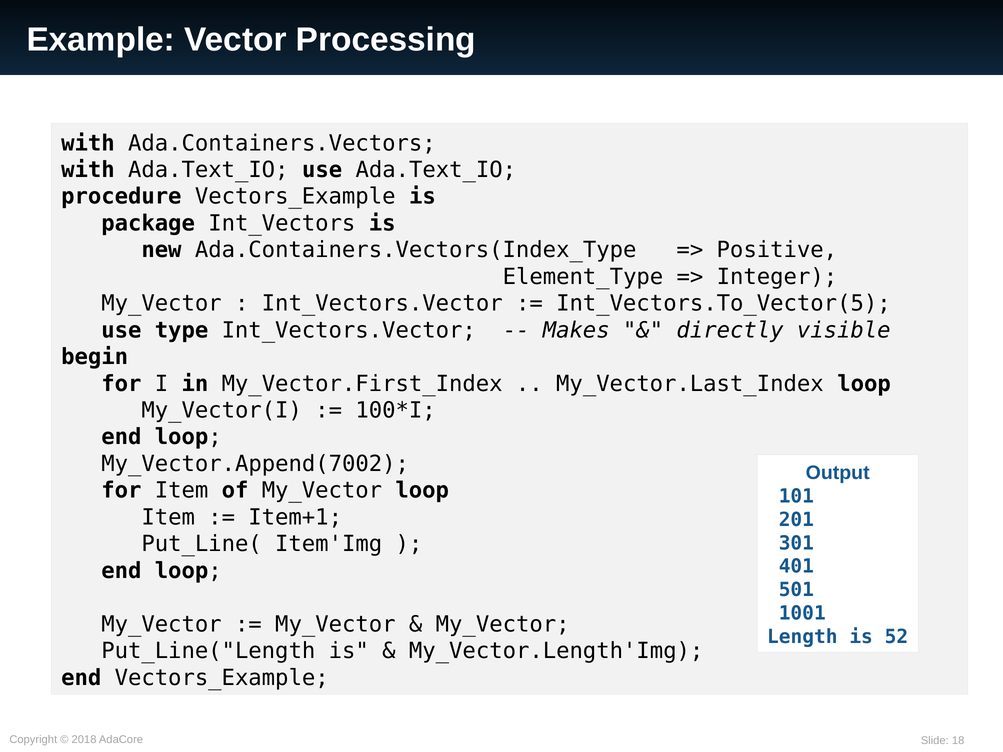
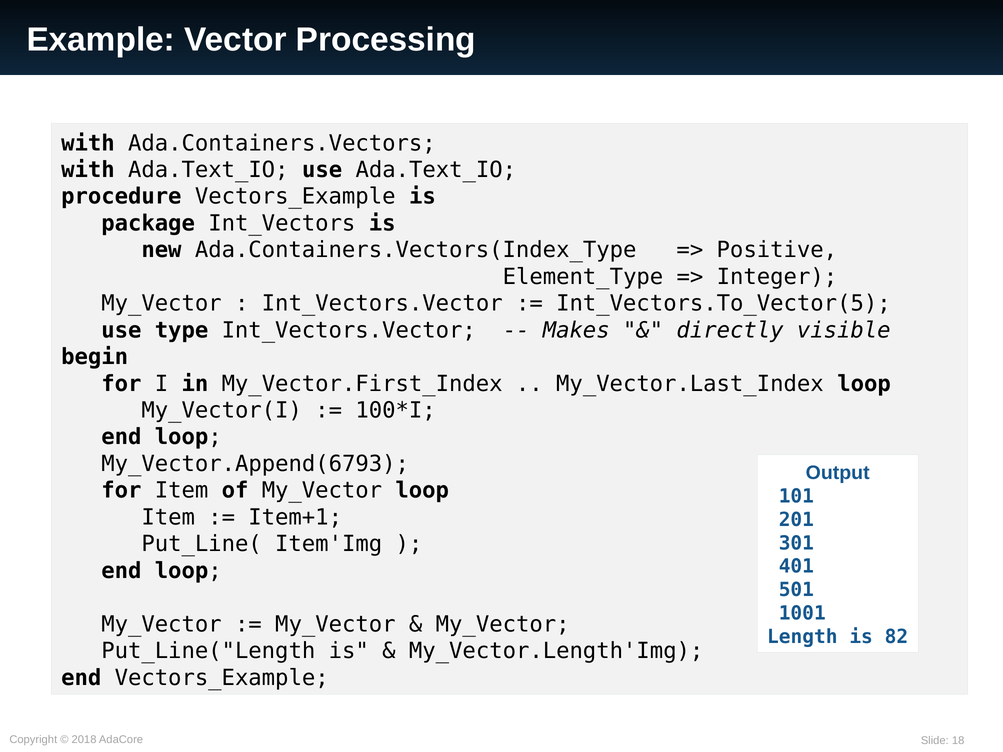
My_Vector.Append(7002: My_Vector.Append(7002 -> My_Vector.Append(6793 (255, 464)
52: 52 -> 82 (896, 637)
